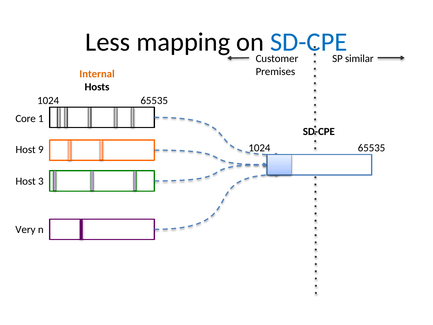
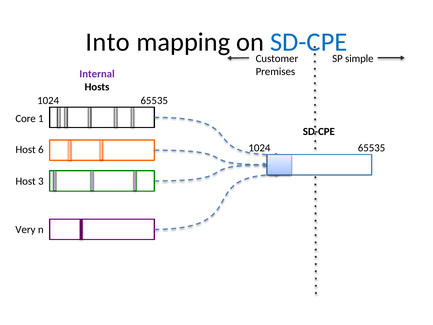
Less: Less -> Into (108, 42)
similar: similar -> simple (359, 58)
Internal colour: orange -> purple (97, 74)
9: 9 -> 6 (41, 150)
